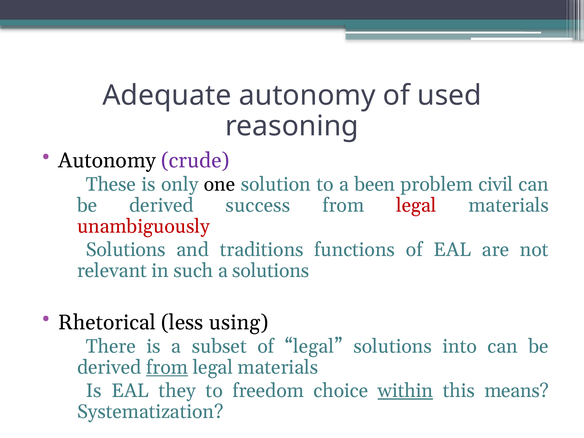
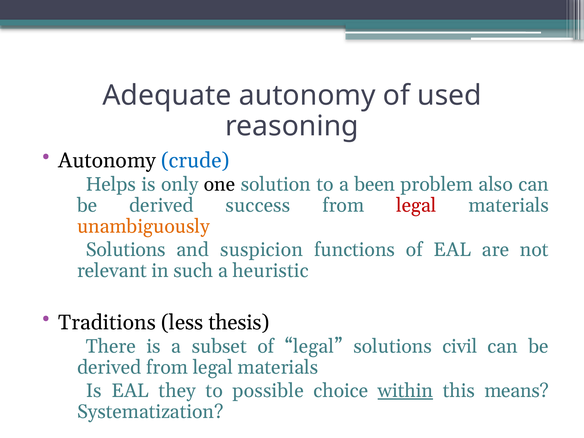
crude colour: purple -> blue (195, 161)
These: These -> Helps (111, 185)
civil: civil -> also (496, 185)
unambiguously colour: red -> orange (143, 227)
traditions: traditions -> suspicion (262, 250)
a solutions: solutions -> heuristic (271, 271)
Rhetorical: Rhetorical -> Traditions (107, 323)
using: using -> thesis (239, 323)
into: into -> civil (460, 346)
from underline: present -> none (167, 367)
freedom: freedom -> possible (268, 391)
